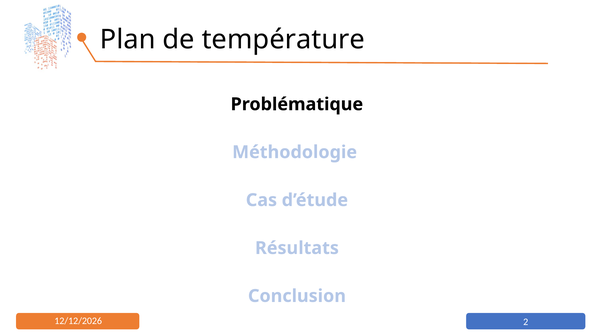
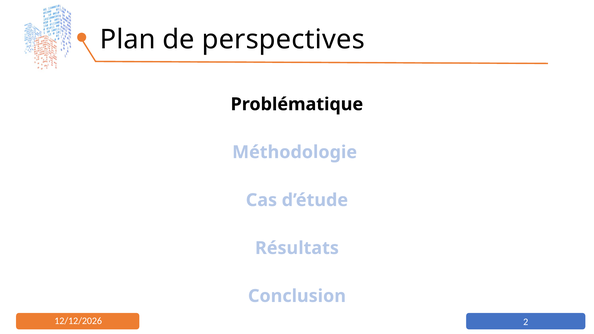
température: température -> perspectives (283, 40)
